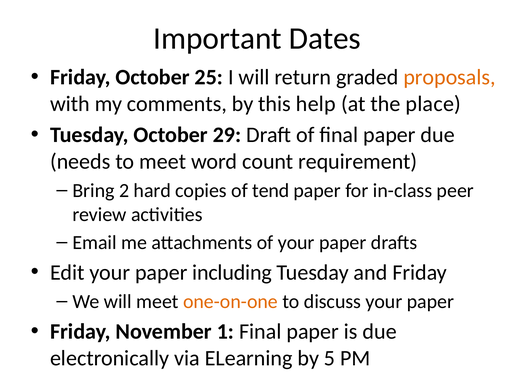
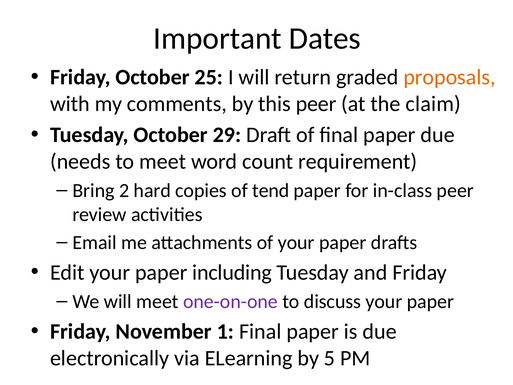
this help: help -> peer (316, 104)
place: place -> claim (433, 104)
one-on-one colour: orange -> purple (230, 301)
